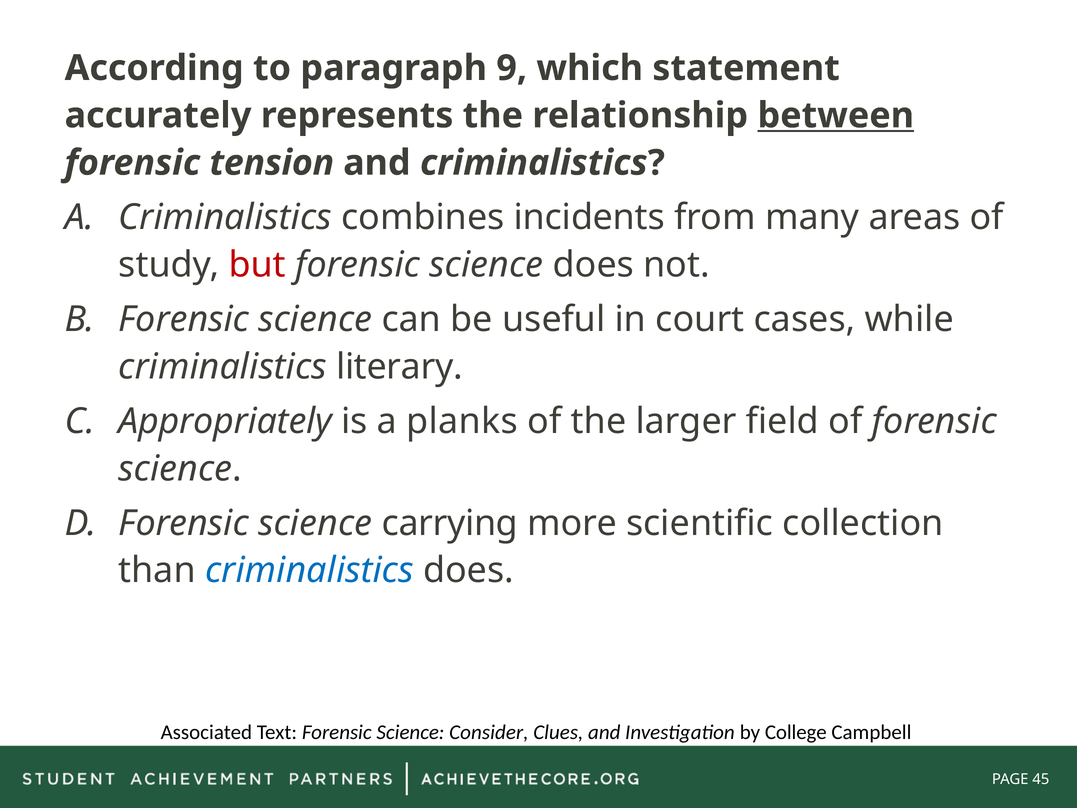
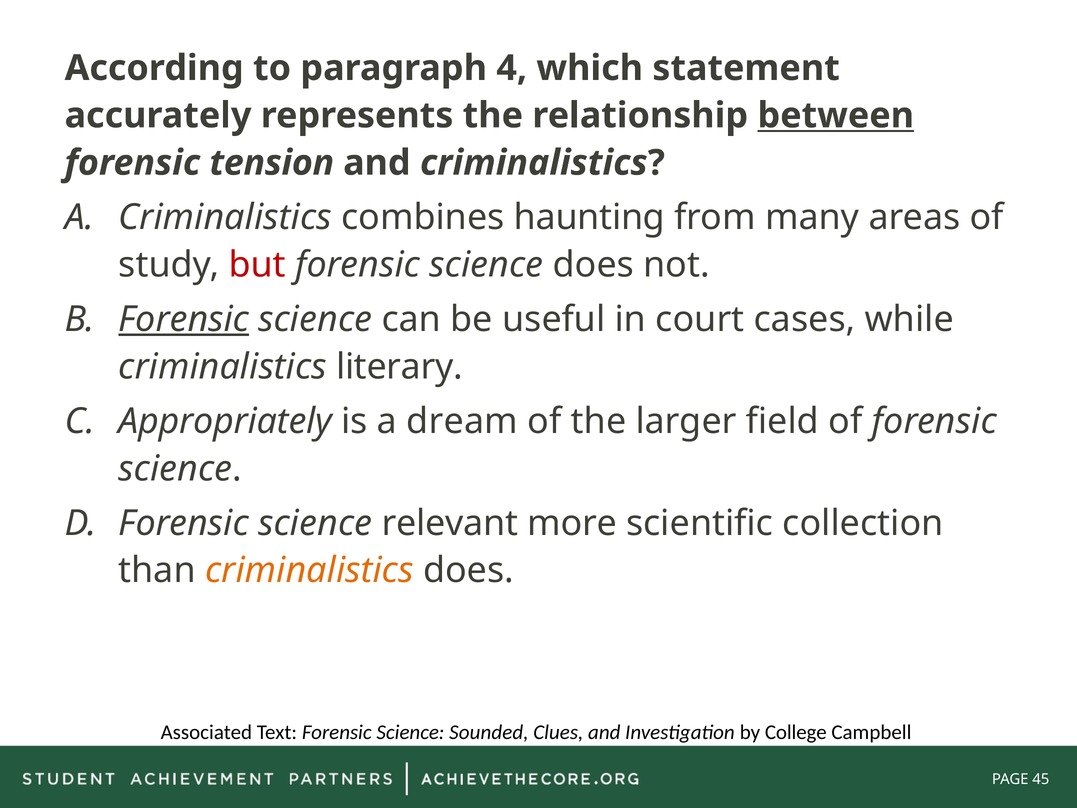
9: 9 -> 4 (512, 68)
incidents: incidents -> haunting (589, 217)
Forensic underline: none -> present (184, 319)
planks: planks -> dream (462, 421)
carrying: carrying -> relevant (450, 523)
criminalistics colour: blue -> orange (309, 570)
Consider: Consider -> Sounded (489, 732)
